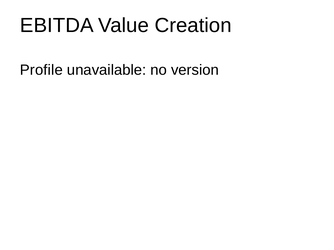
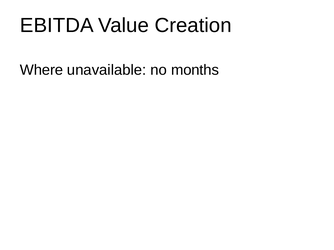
Profile: Profile -> Where (42, 70)
version: version -> months (195, 70)
